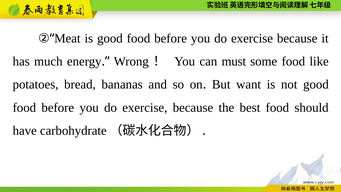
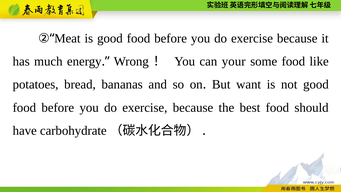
must: must -> your (234, 61)
